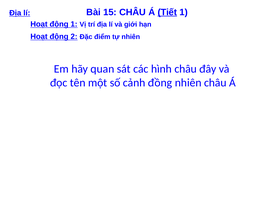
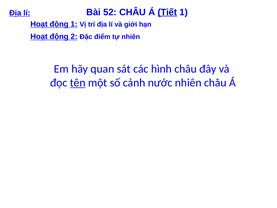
15: 15 -> 52 (110, 12)
tên underline: none -> present (78, 83)
đồng: đồng -> nước (160, 83)
